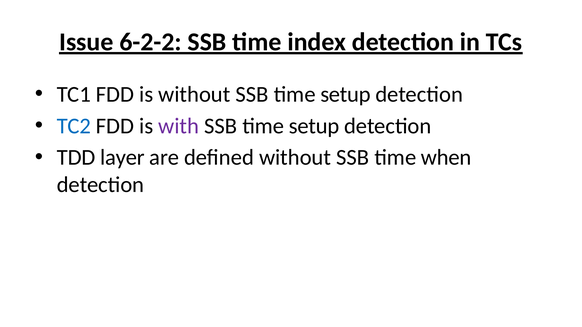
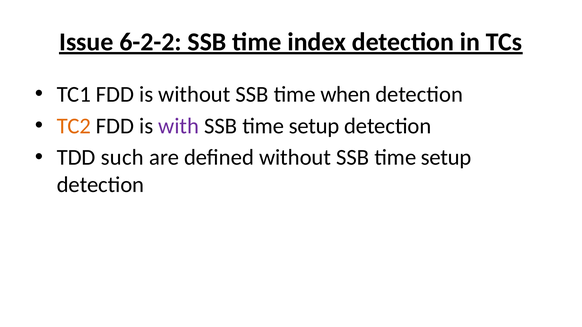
without SSB time setup: setup -> when (346, 94)
TC2 colour: blue -> orange (74, 126)
layer: layer -> such (122, 158)
without SSB time when: when -> setup (446, 158)
